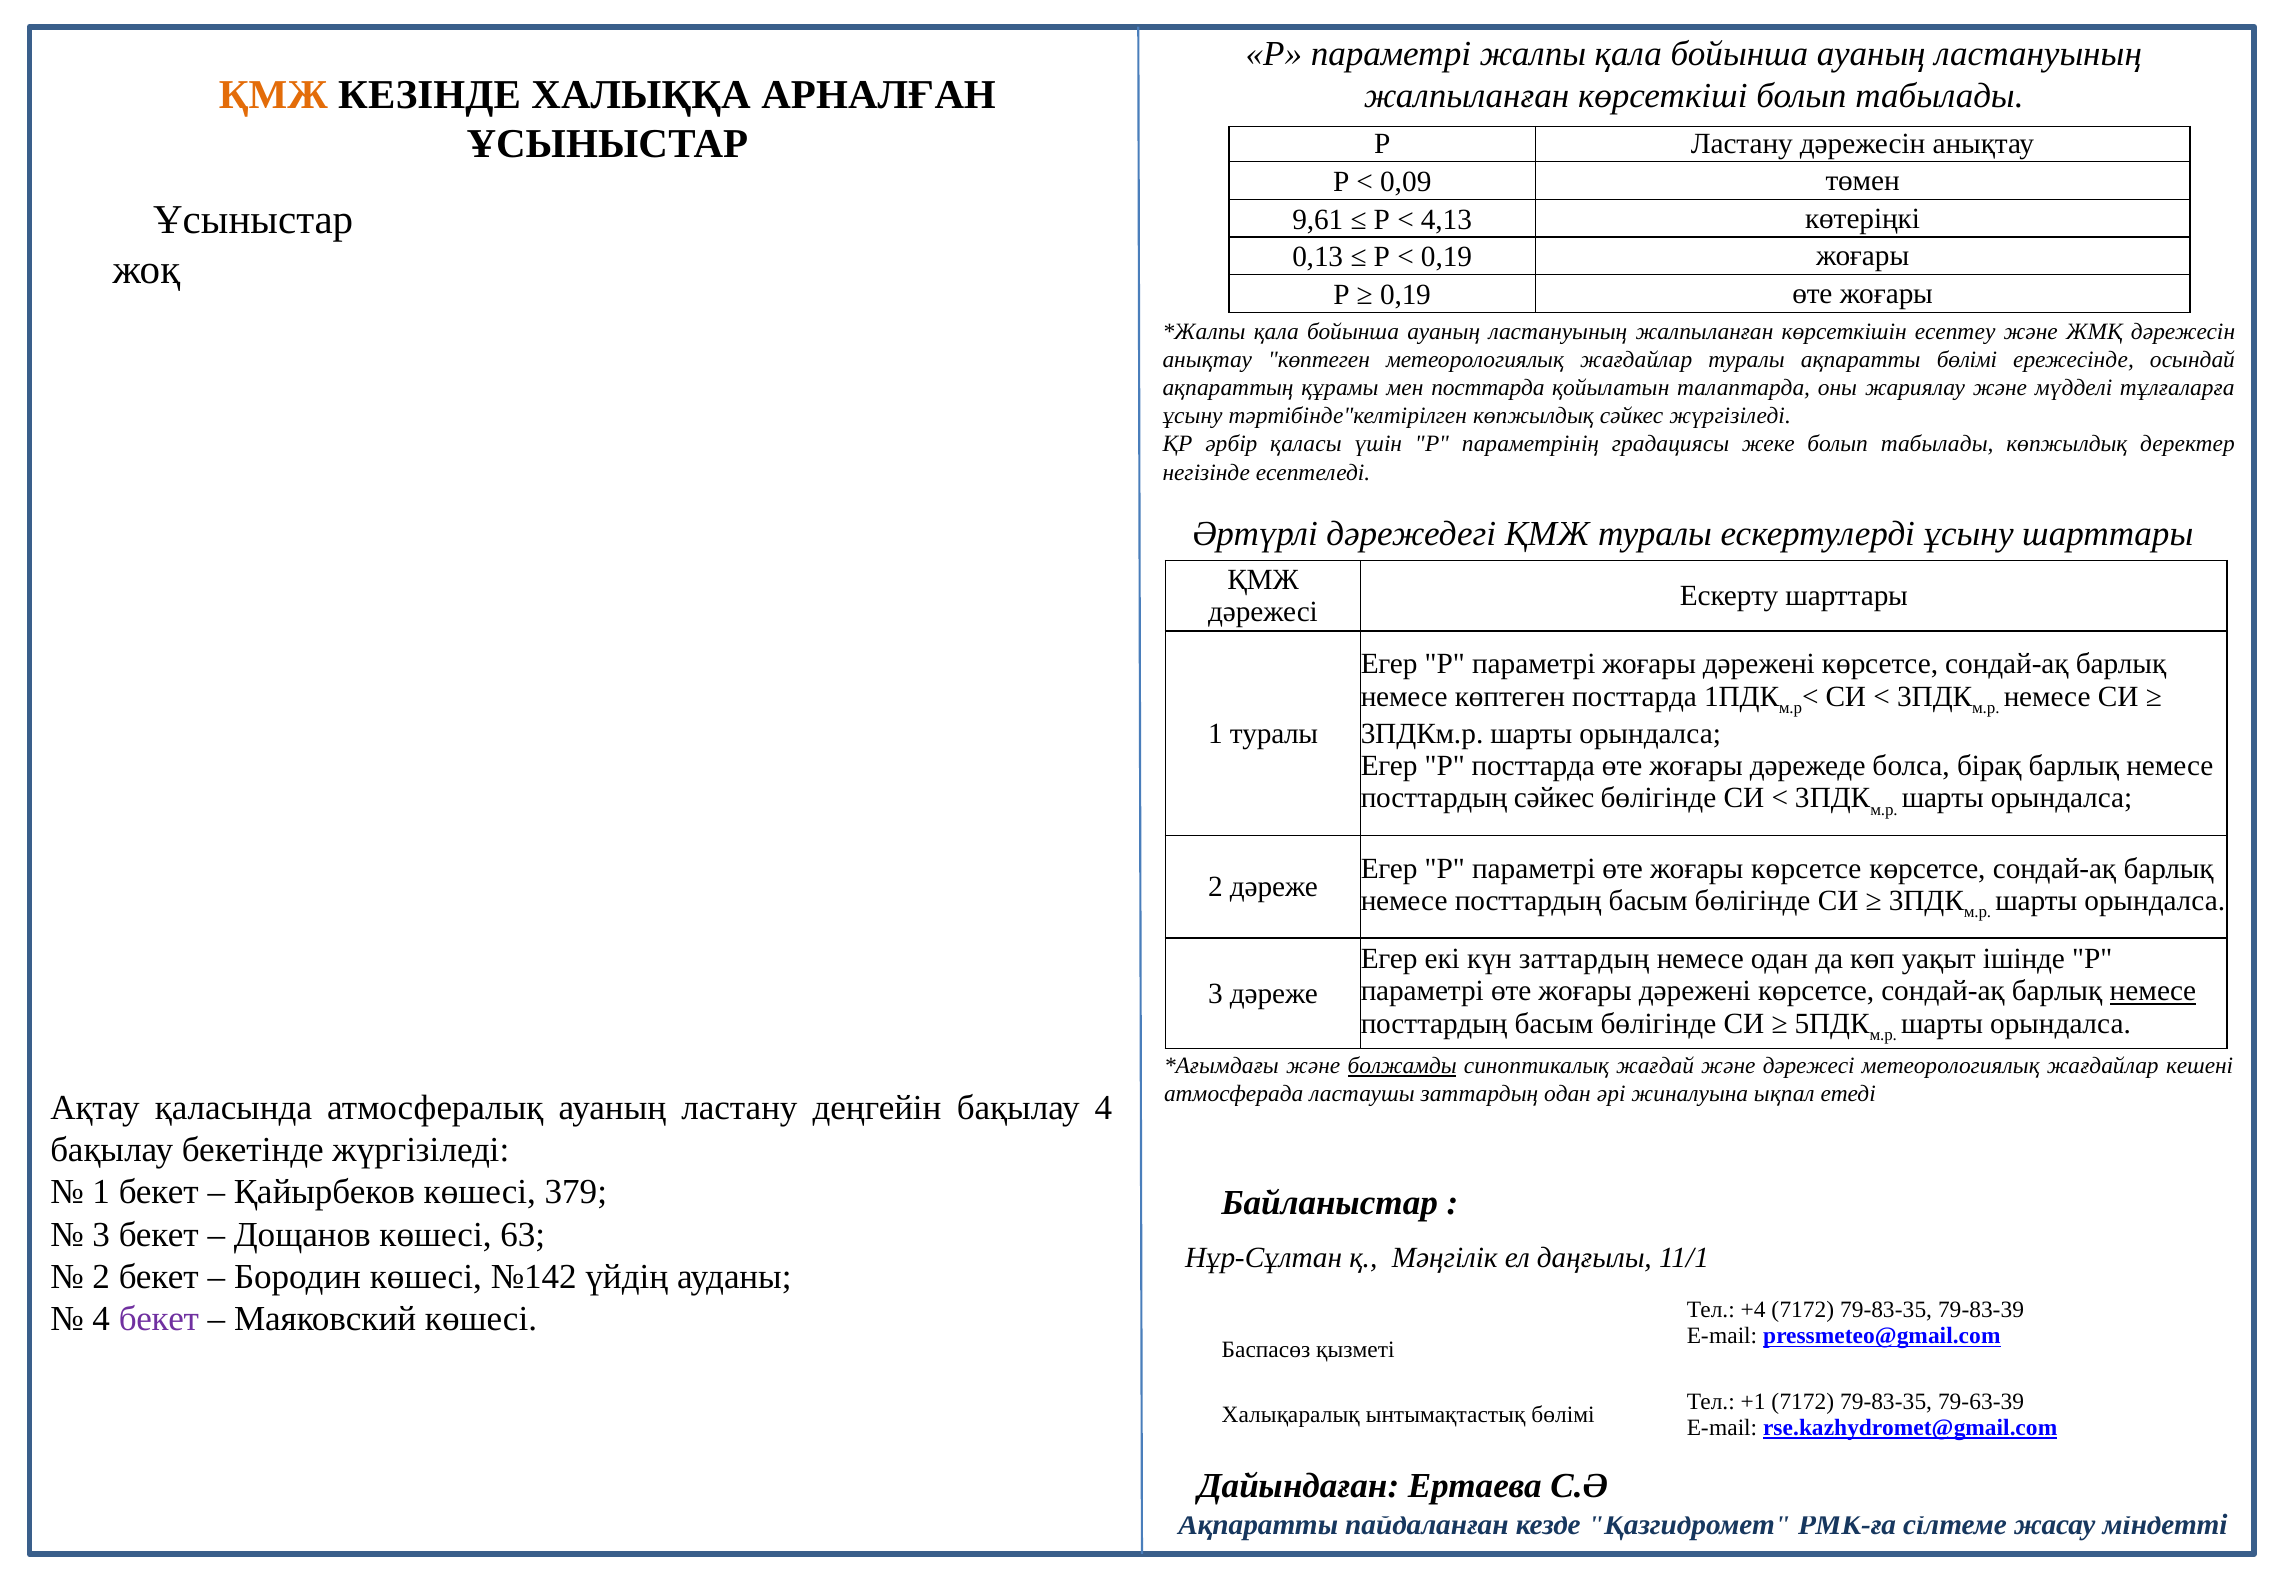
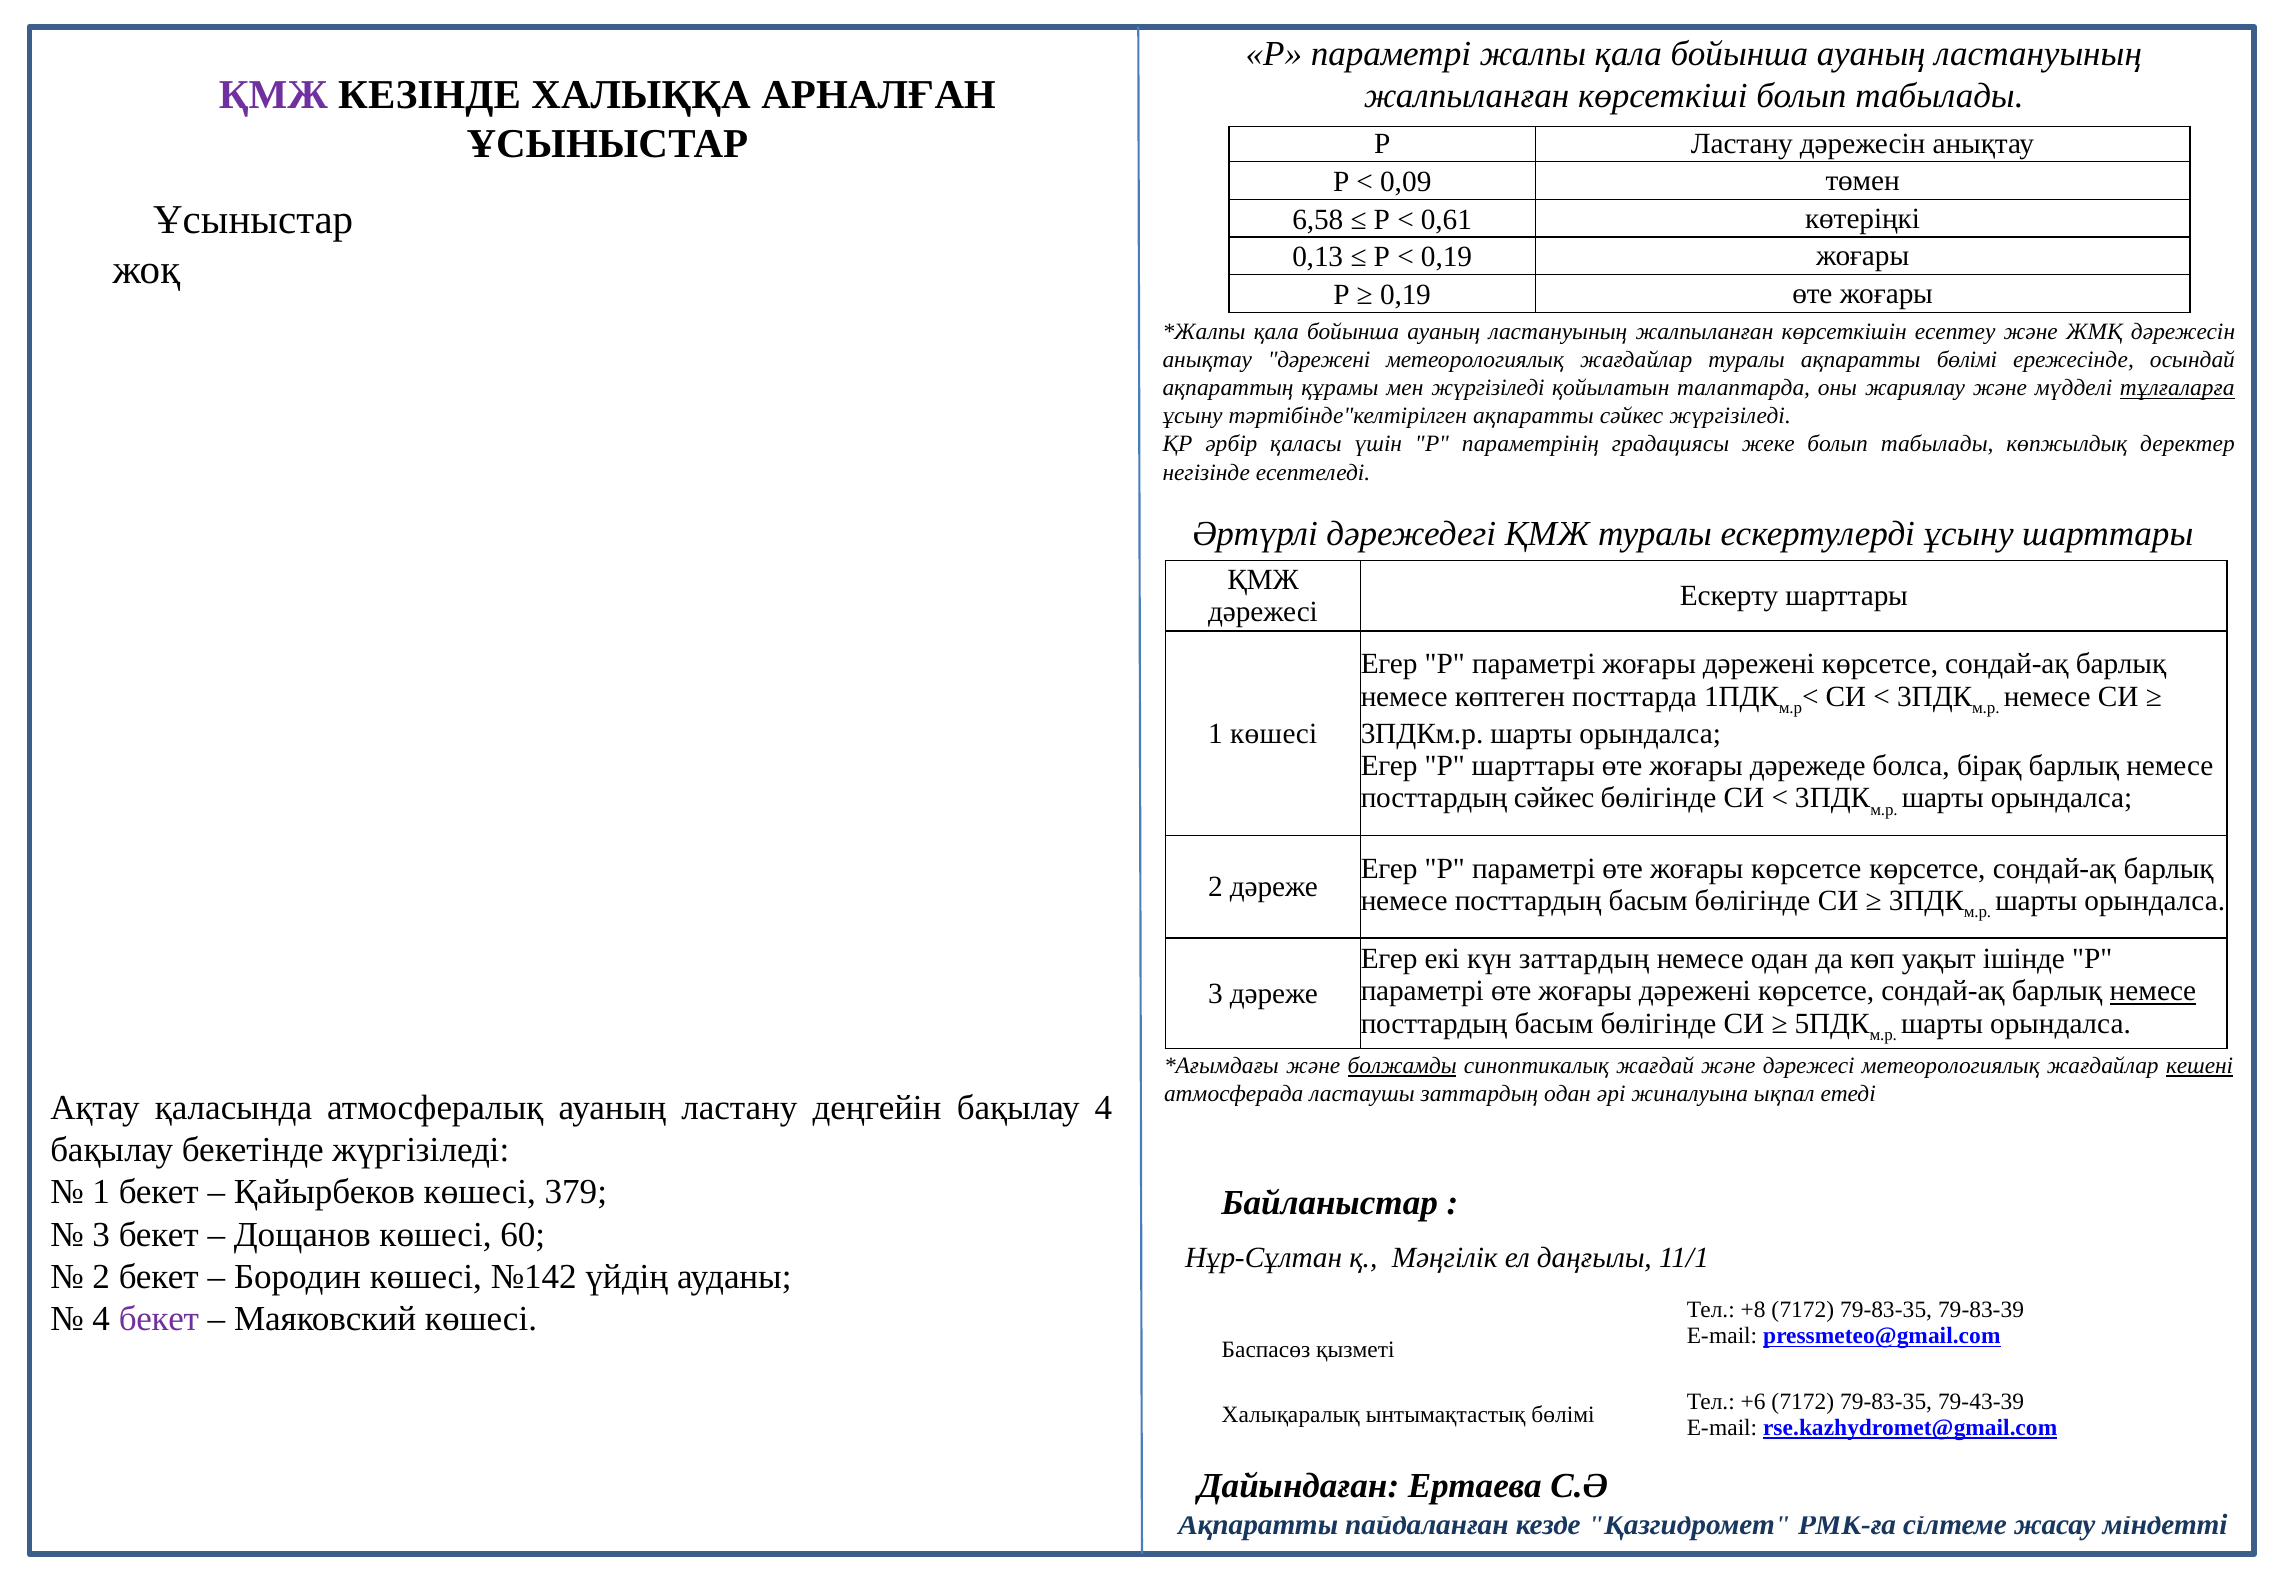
ҚМЖ colour: orange -> purple (273, 95)
9,61: 9,61 -> 6,58 (1318, 220)
4,13: 4,13 -> 0,61 (1446, 220)
анықтау көптеген: көптеген -> дәрежені (1319, 360)
мен посттарда: посттарда -> жүргізіледі (1488, 388)
тұлғаларға underline: none -> present (2177, 388)
тәртібінде"келтірілген көпжылдық: көпжылдық -> ақпаратты (1533, 416)
1 туралы: туралы -> көшесі (1274, 734)
P посттарда: посттарда -> шарттары (1533, 766)
кешені underline: none -> present (2200, 1066)
63: 63 -> 60 (523, 1235)
+4: +4 -> +8 (1753, 1310)
+1: +1 -> +6 (1753, 1402)
79-63-39: 79-63-39 -> 79-43-39 (1981, 1402)
